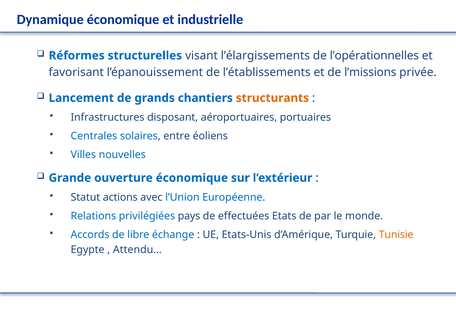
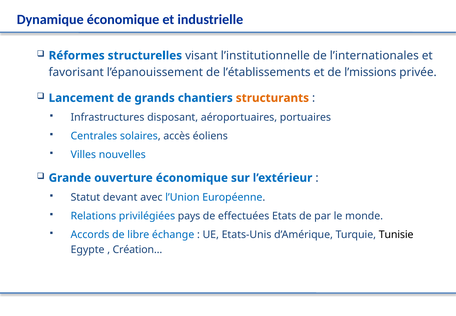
l’élargissements: l’élargissements -> l’institutionnelle (265, 56)
l’opérationnelles: l’opérationnelles -> l’internationales (374, 56)
entre: entre -> accès (177, 136)
actions: actions -> devant (120, 197)
Tunisie colour: orange -> black (396, 234)
Attendu…: Attendu… -> Création… (137, 249)
